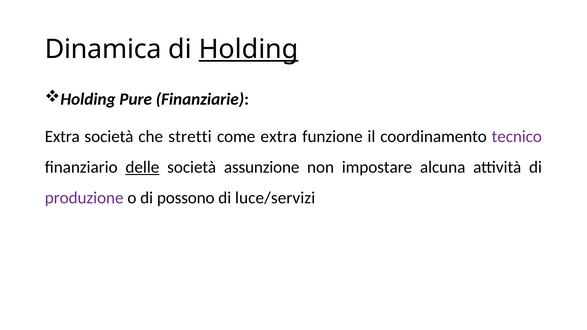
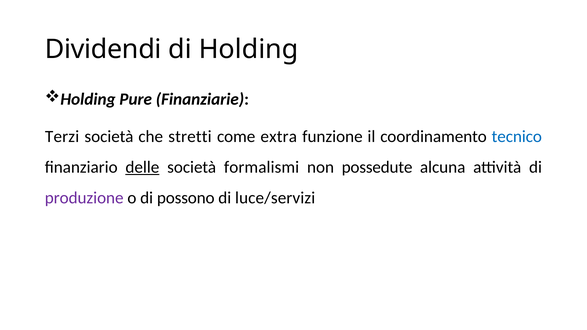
Dinamica: Dinamica -> Dividendi (103, 49)
Holding underline: present -> none (249, 49)
Extra: Extra -> Terzi (62, 136)
tecnico colour: purple -> blue (517, 136)
assunzione: assunzione -> formalismi (262, 167)
impostare: impostare -> possedute (377, 167)
